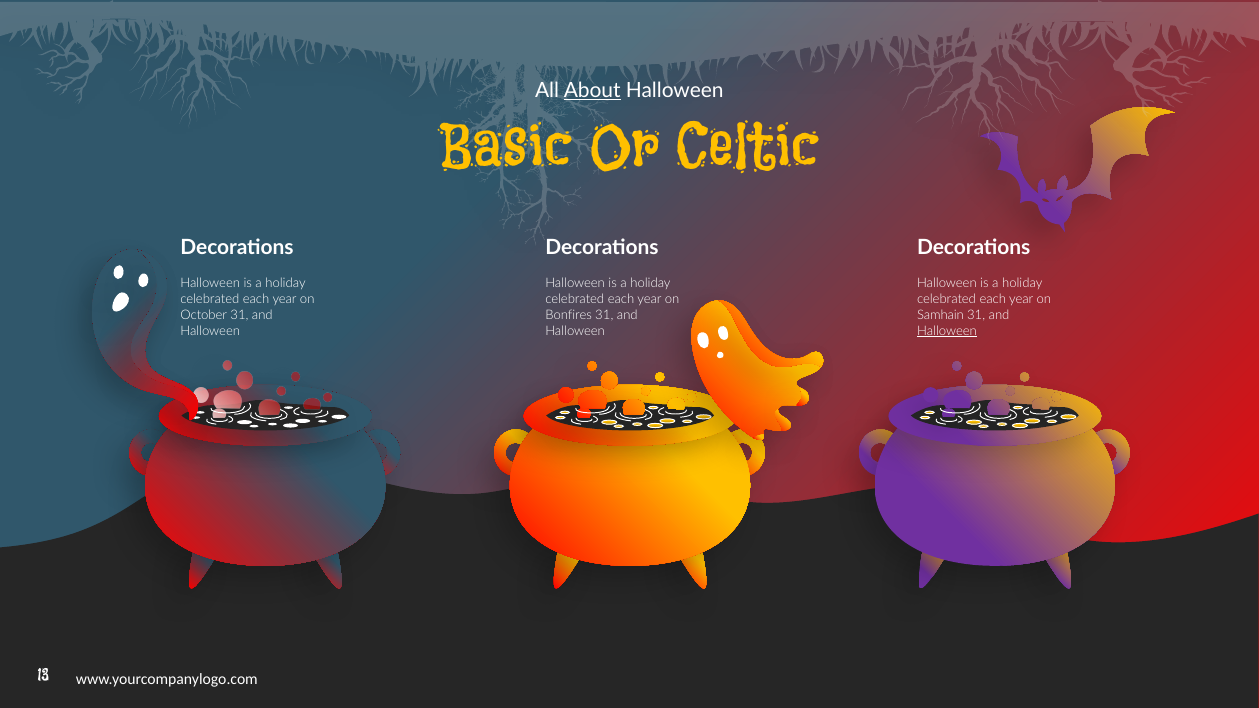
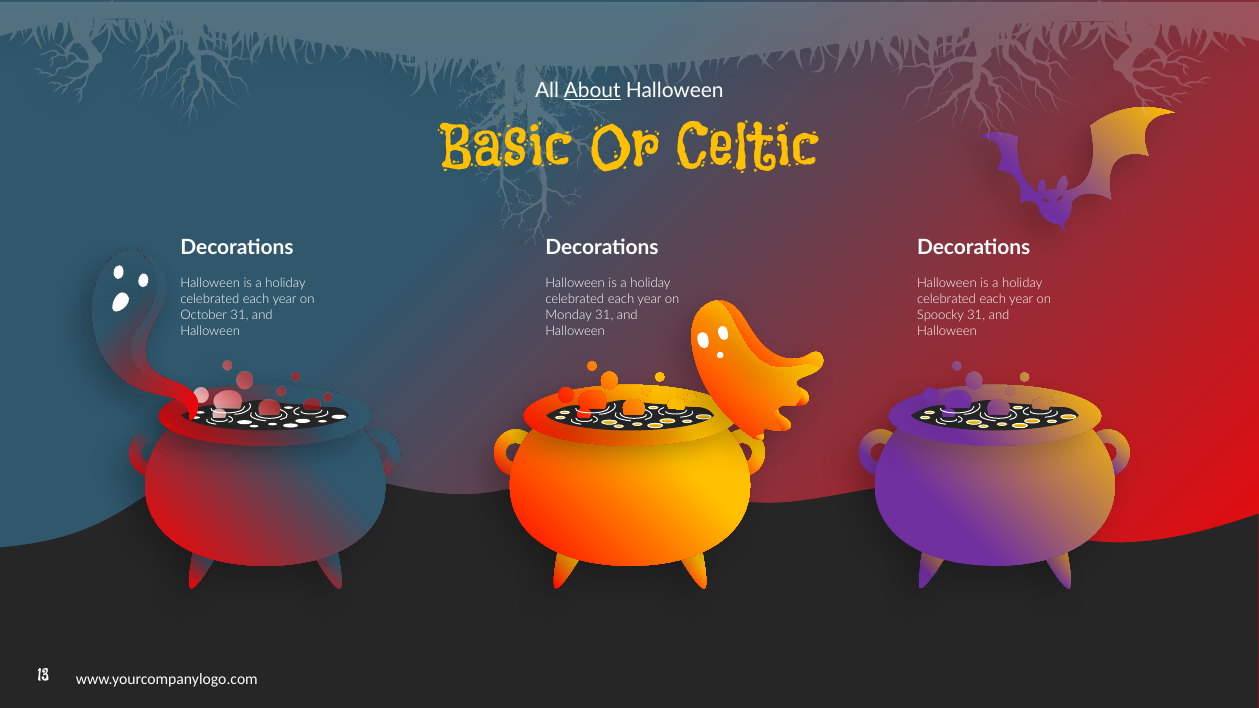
Bonfires: Bonfires -> Monday (569, 315)
Samhain: Samhain -> Spoocky (941, 315)
Halloween underline: present -> none (947, 331)
